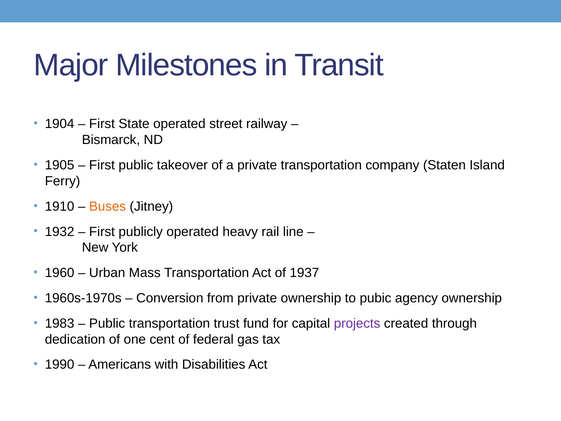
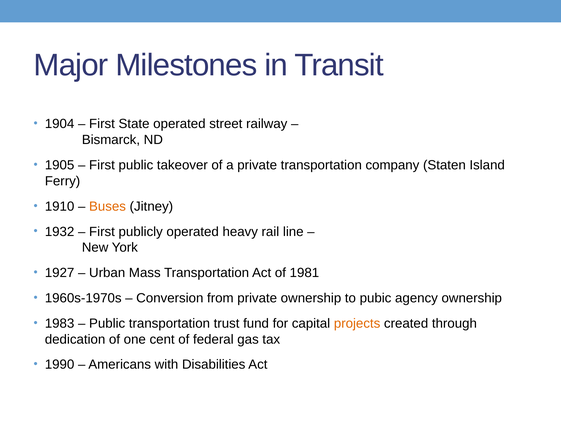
1960: 1960 -> 1927 (60, 273)
1937: 1937 -> 1981 (304, 273)
projects colour: purple -> orange (357, 323)
